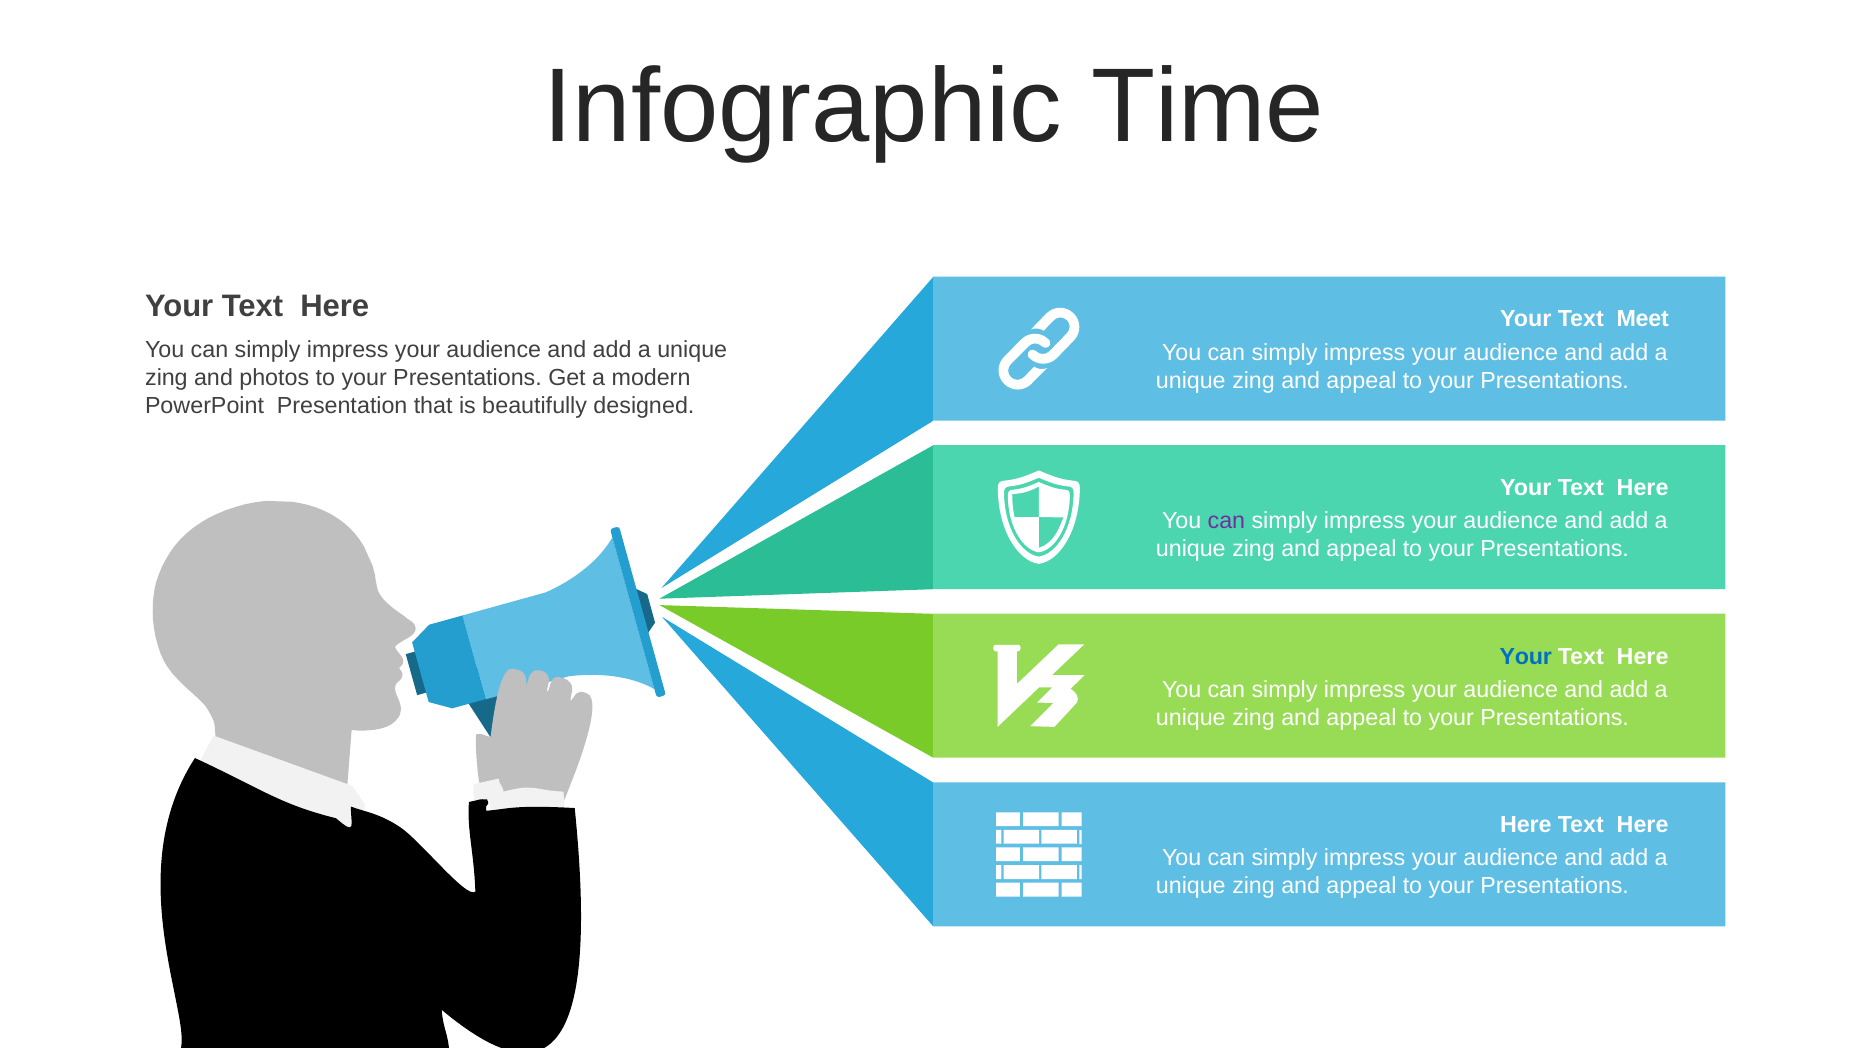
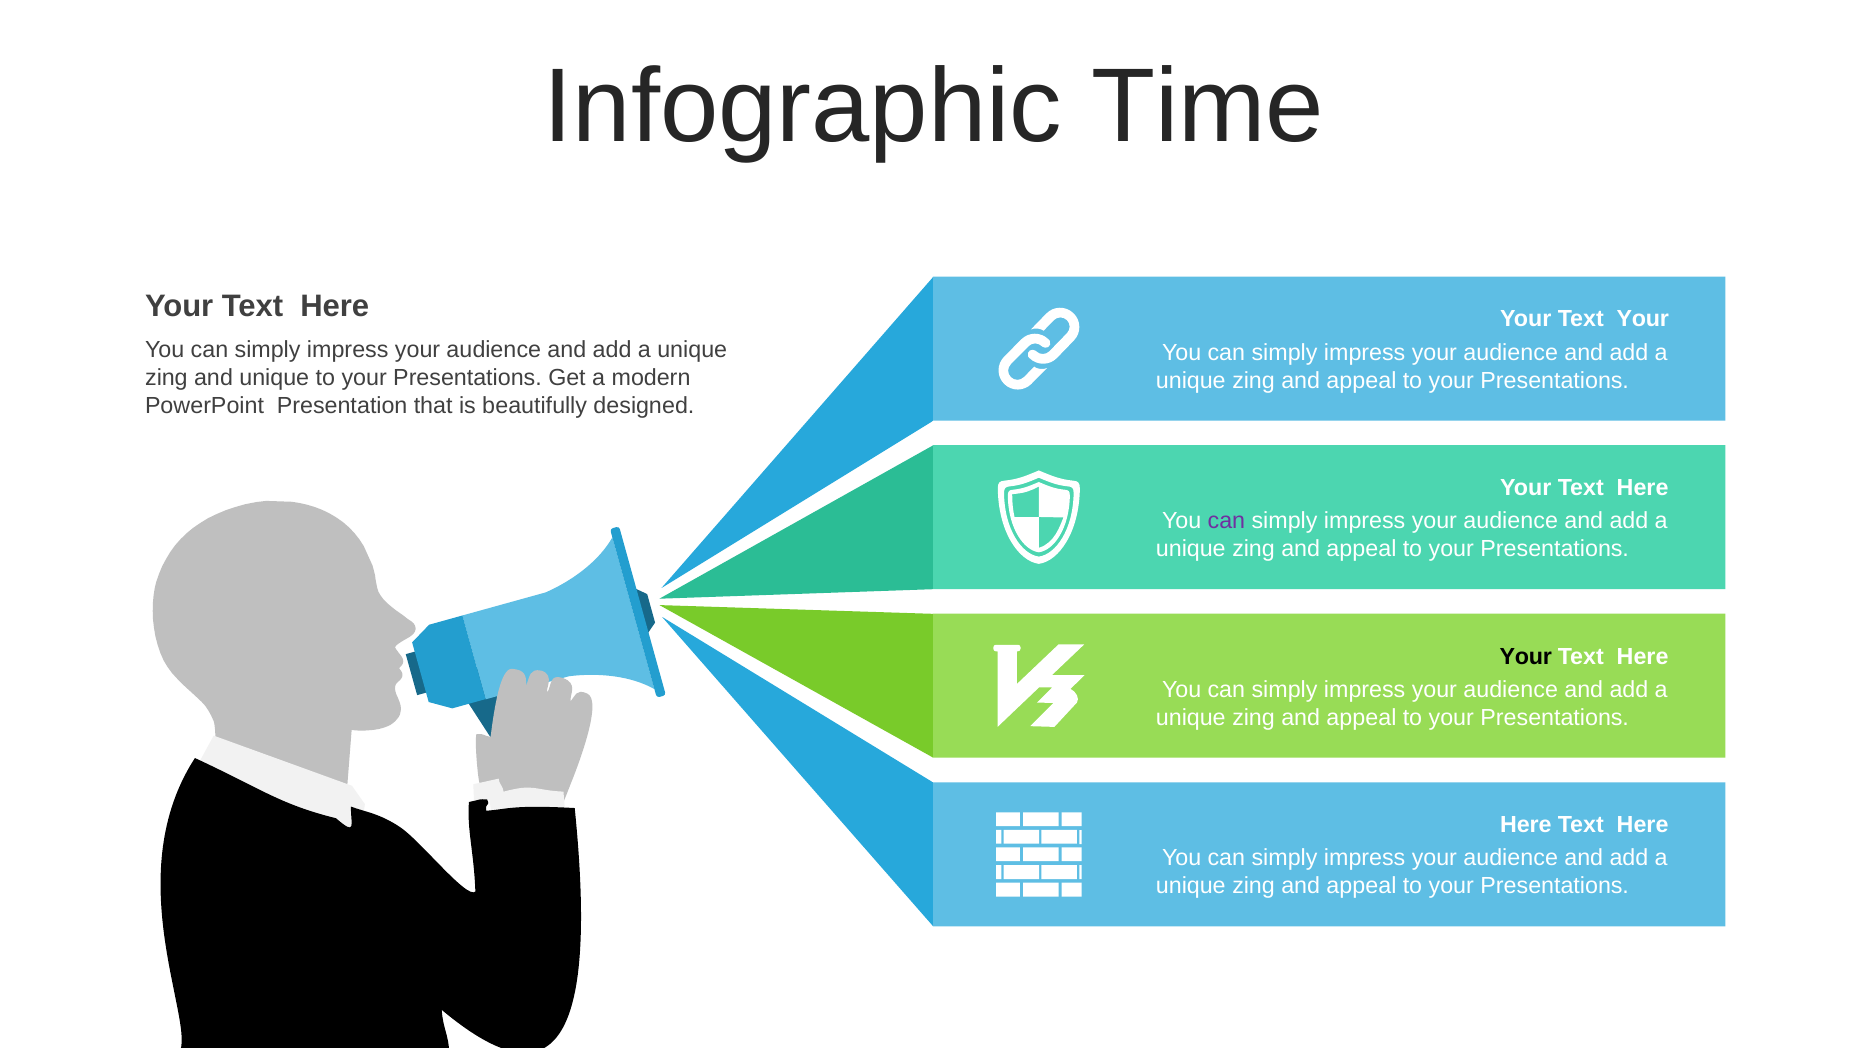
Text Meet: Meet -> Your (1643, 319)
and photos: photos -> unique (274, 378)
Your colour: blue -> black (1526, 657)
